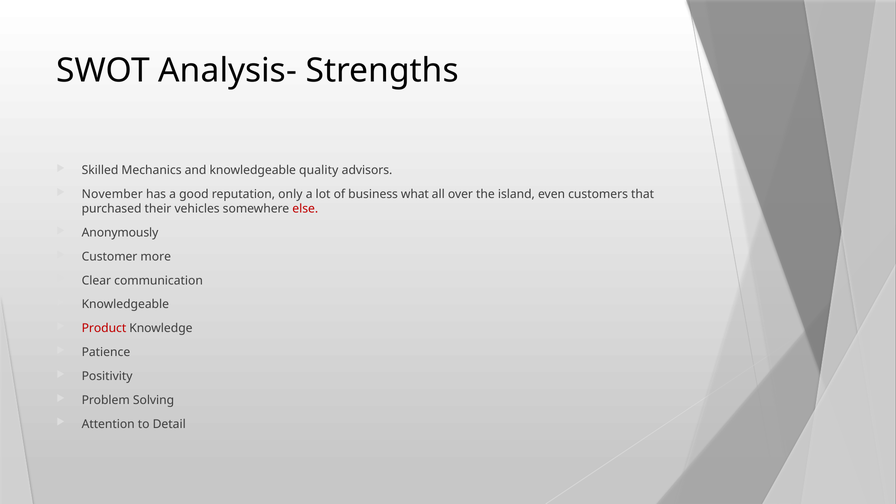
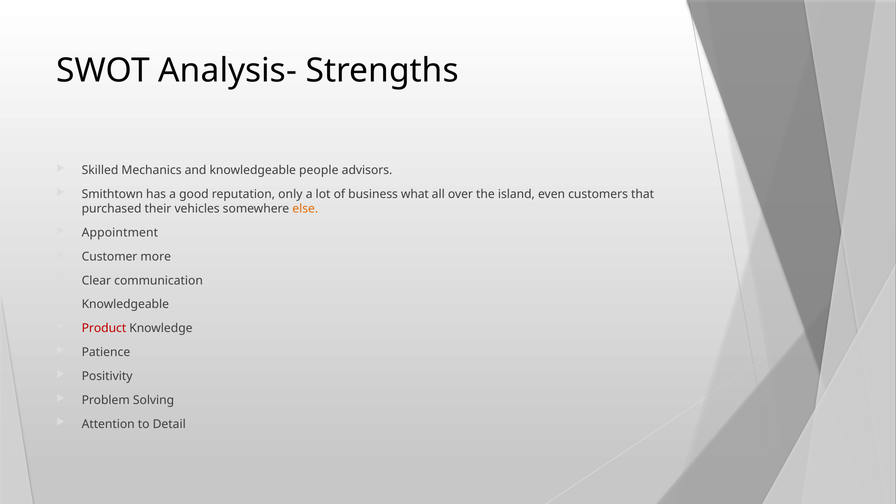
quality: quality -> people (319, 170)
November: November -> Smithtown (112, 194)
else colour: red -> orange (305, 209)
Anonymously: Anonymously -> Appointment (120, 233)
